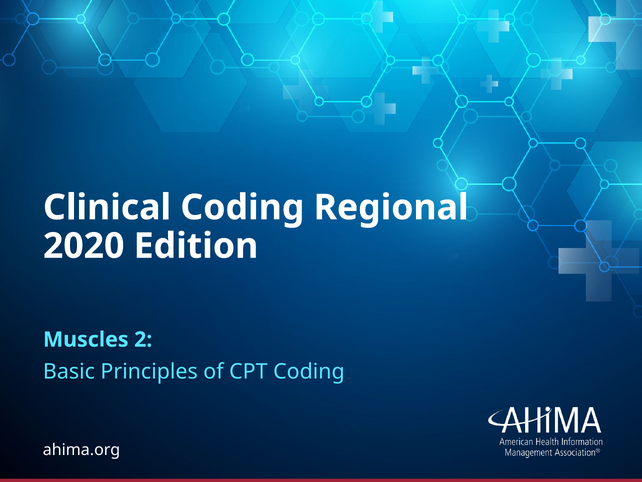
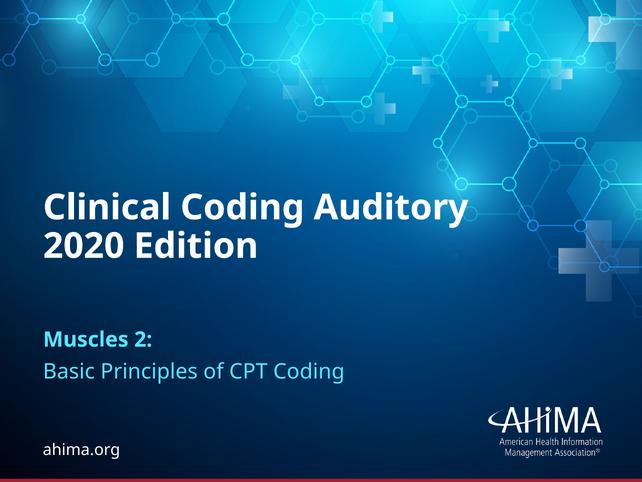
Regional: Regional -> Auditory (391, 207)
